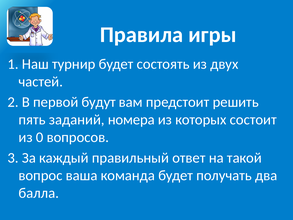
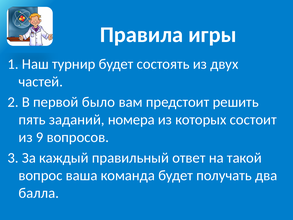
будут: будут -> было (98, 102)
0: 0 -> 9 (40, 137)
